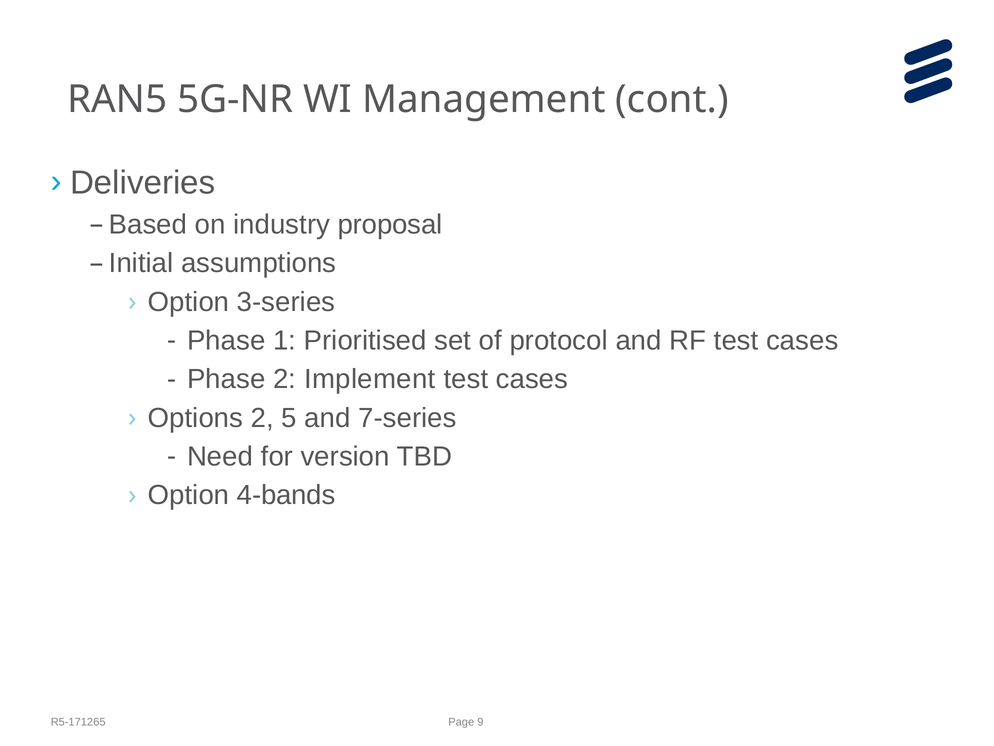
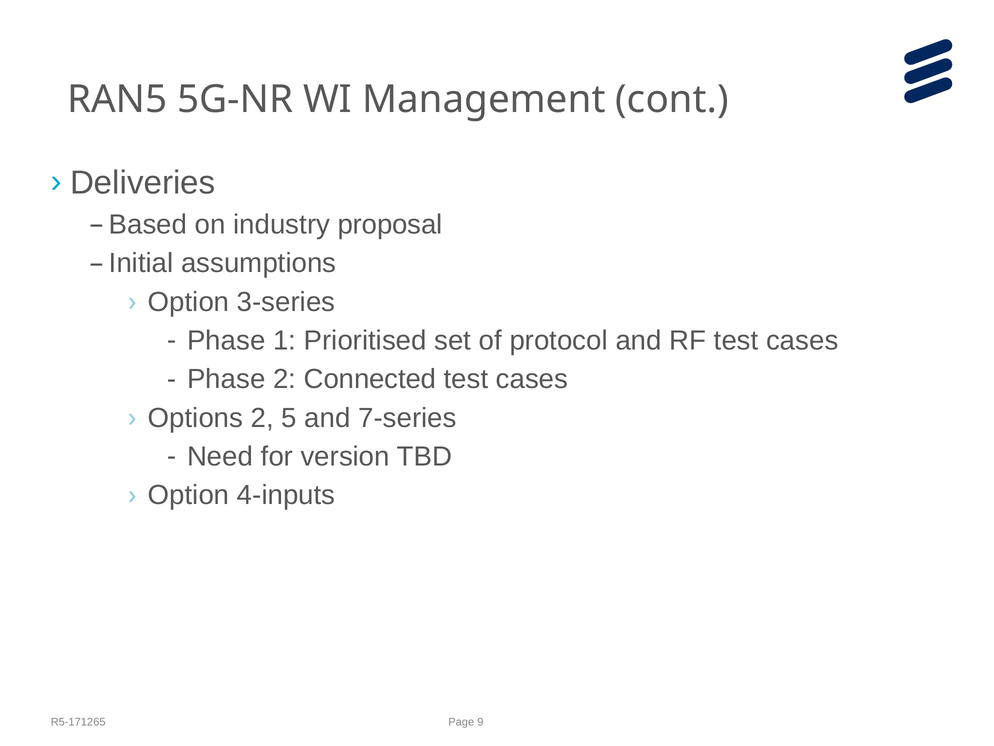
Implement: Implement -> Connected (370, 379)
4-bands: 4-bands -> 4-inputs (286, 495)
